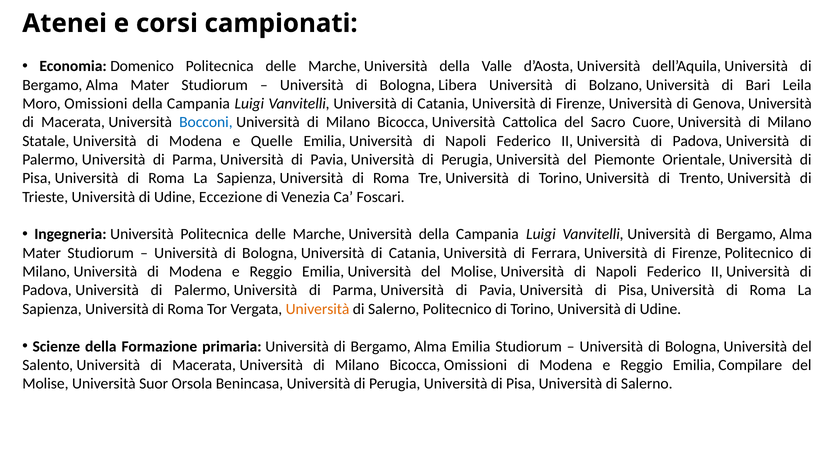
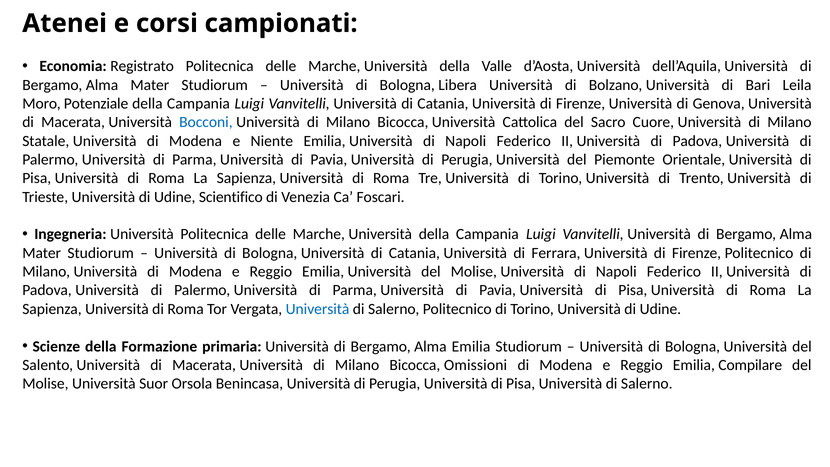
Domenico: Domenico -> Registrato (142, 66)
Moro Omissioni: Omissioni -> Potenziale (96, 104)
Quelle: Quelle -> Niente (272, 141)
Eccezione: Eccezione -> Scientifico (231, 197)
Università colour: orange -> blue (318, 309)
